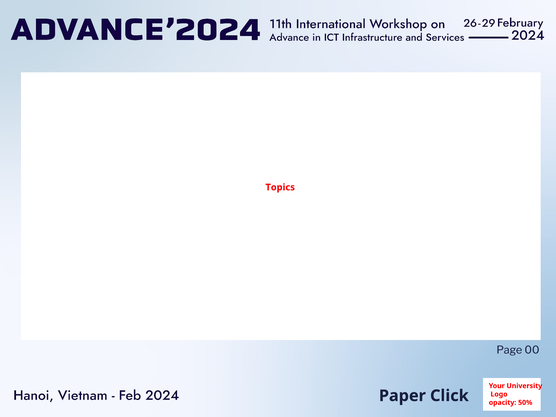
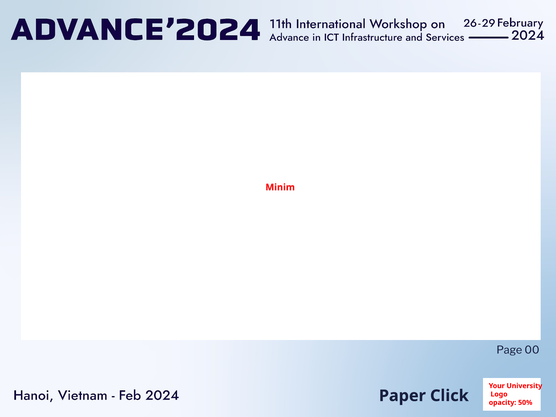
Topics: Topics -> Minim (280, 187)
